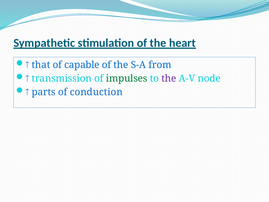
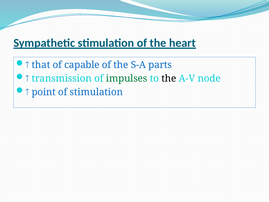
from: from -> parts (160, 65)
the colour: purple -> black (169, 78)
parts: parts -> point (44, 92)
of conduction: conduction -> stimulation (96, 92)
